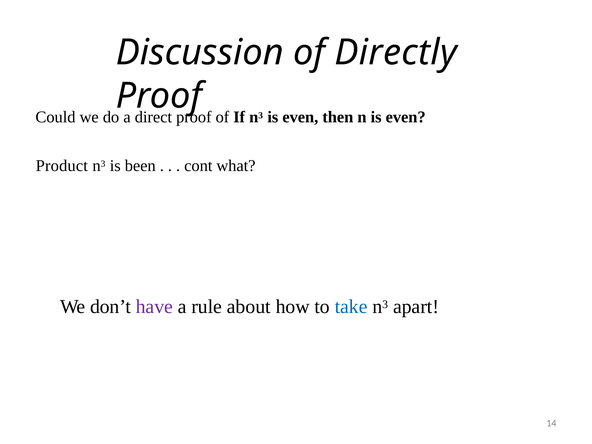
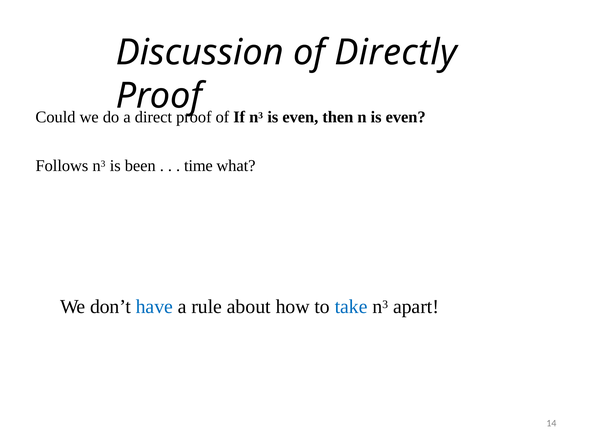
Product: Product -> Follows (62, 166)
cont: cont -> time (198, 166)
have colour: purple -> blue (154, 307)
